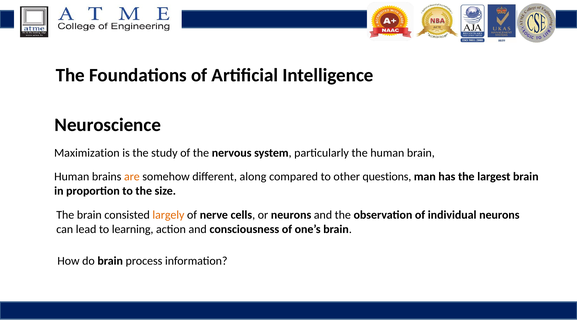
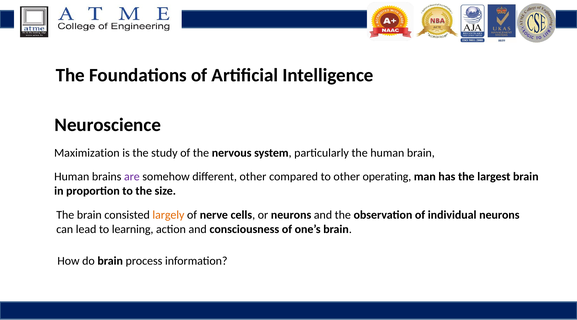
are colour: orange -> purple (132, 177)
different along: along -> other (253, 177)
questions: questions -> operating (387, 177)
